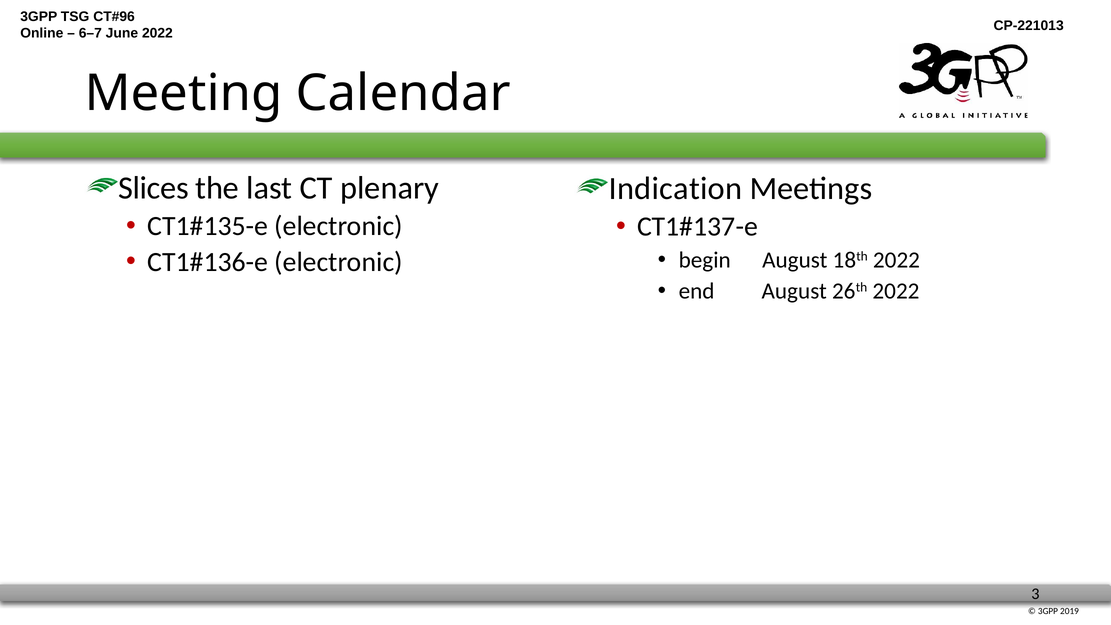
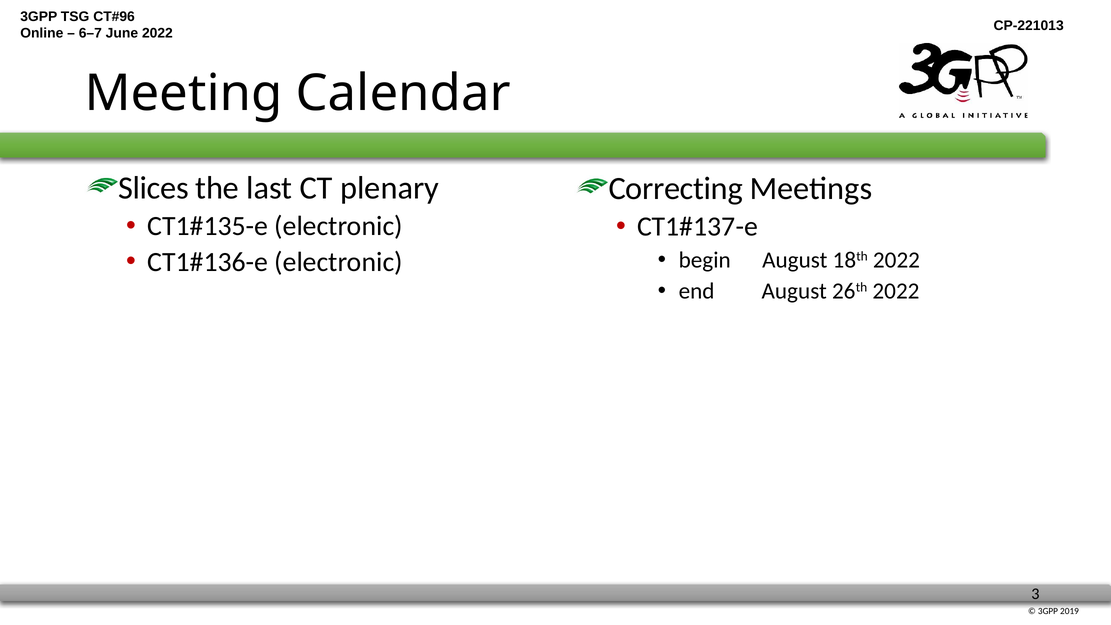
Indication: Indication -> Correcting (676, 188)
